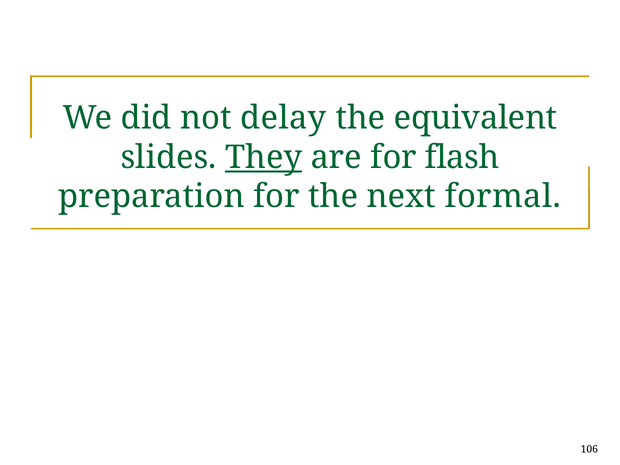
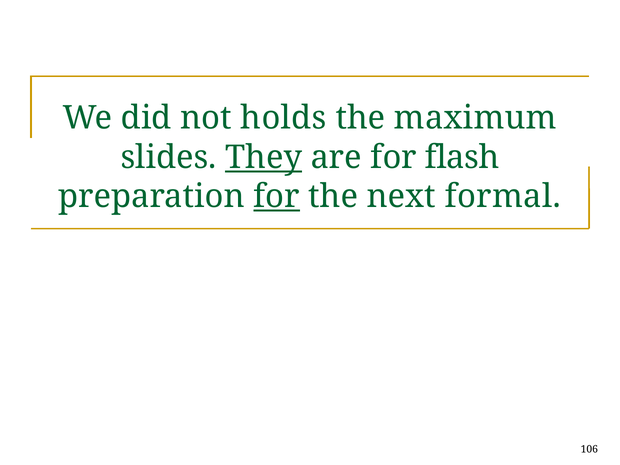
delay: delay -> holds (283, 118)
equivalent: equivalent -> maximum (475, 118)
for underline: none -> present (277, 197)
